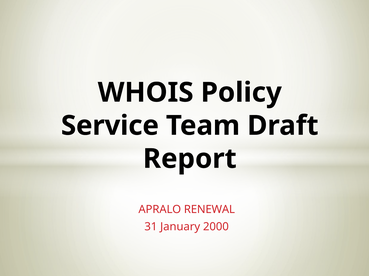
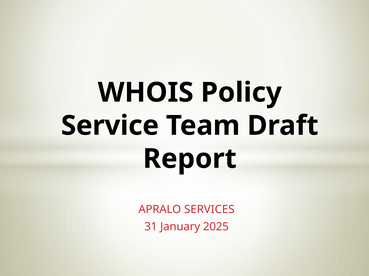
RENEWAL: RENEWAL -> SERVICES (209, 210)
2000: 2000 -> 2025 (216, 227)
